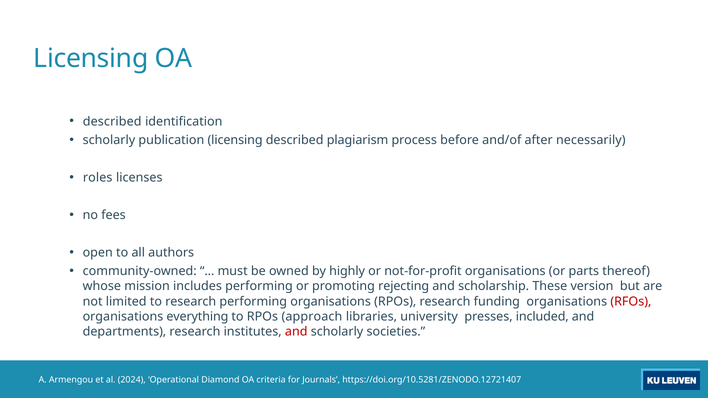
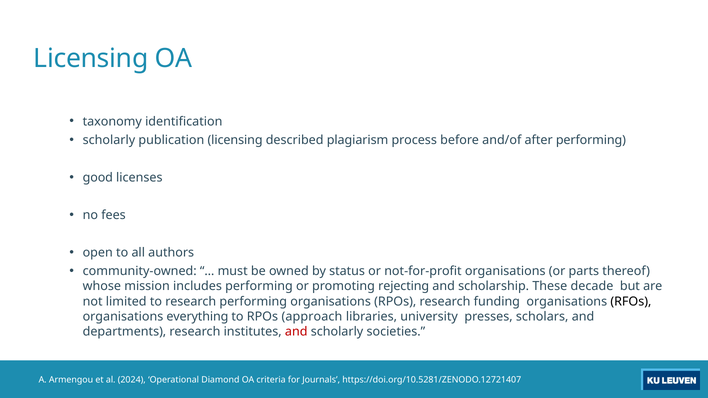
described: described -> taxonomy (112, 122)
after necessarily: necessarily -> performing (591, 140)
roles: roles -> good (98, 178)
highly: highly -> status (347, 271)
version: version -> decade (592, 287)
RFOs colour: red -> black (631, 302)
included: included -> scholars (542, 317)
